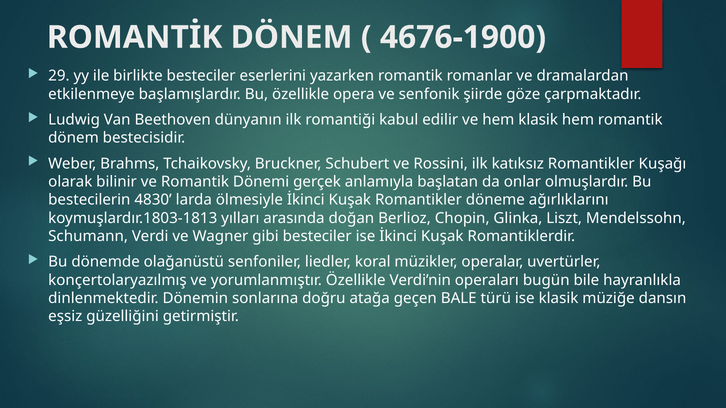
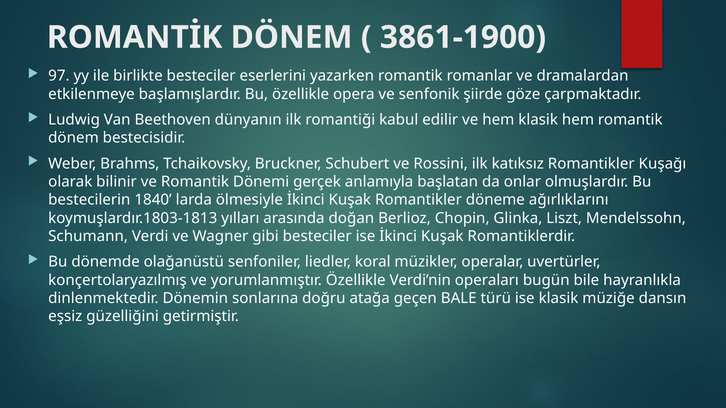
4676-1900: 4676-1900 -> 3861-1900 (463, 37)
29: 29 -> 97 (59, 76)
4830: 4830 -> 1840 (153, 200)
